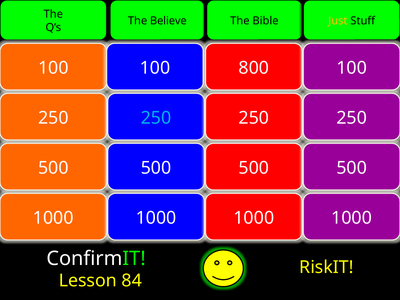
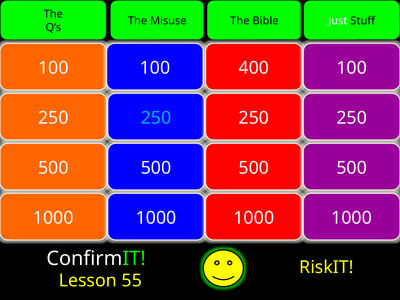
Believe: Believe -> Misuse (168, 21)
Just colour: yellow -> white (338, 21)
800: 800 -> 400 (254, 68)
84: 84 -> 55 (132, 281)
